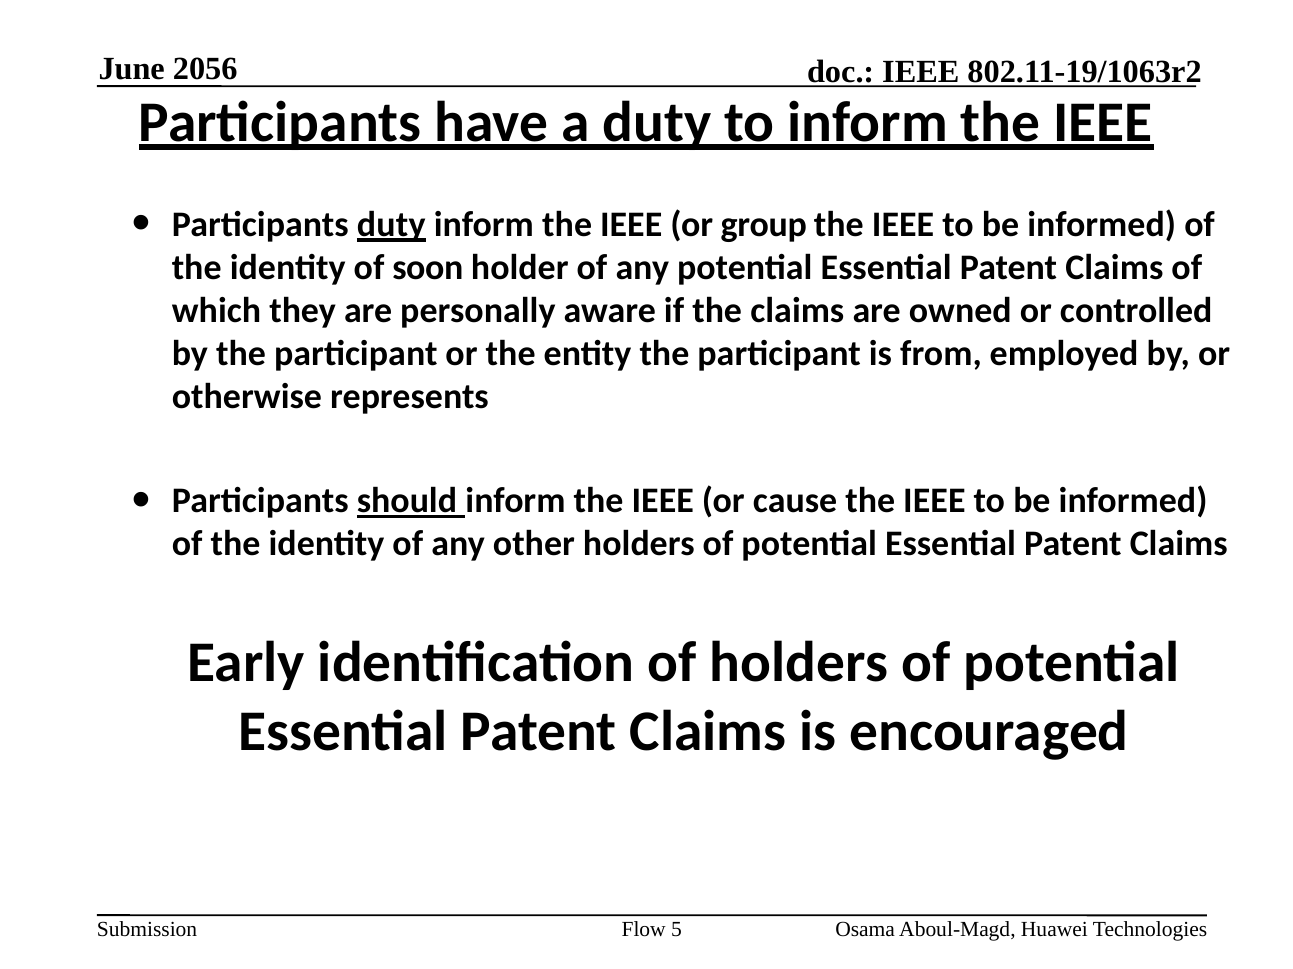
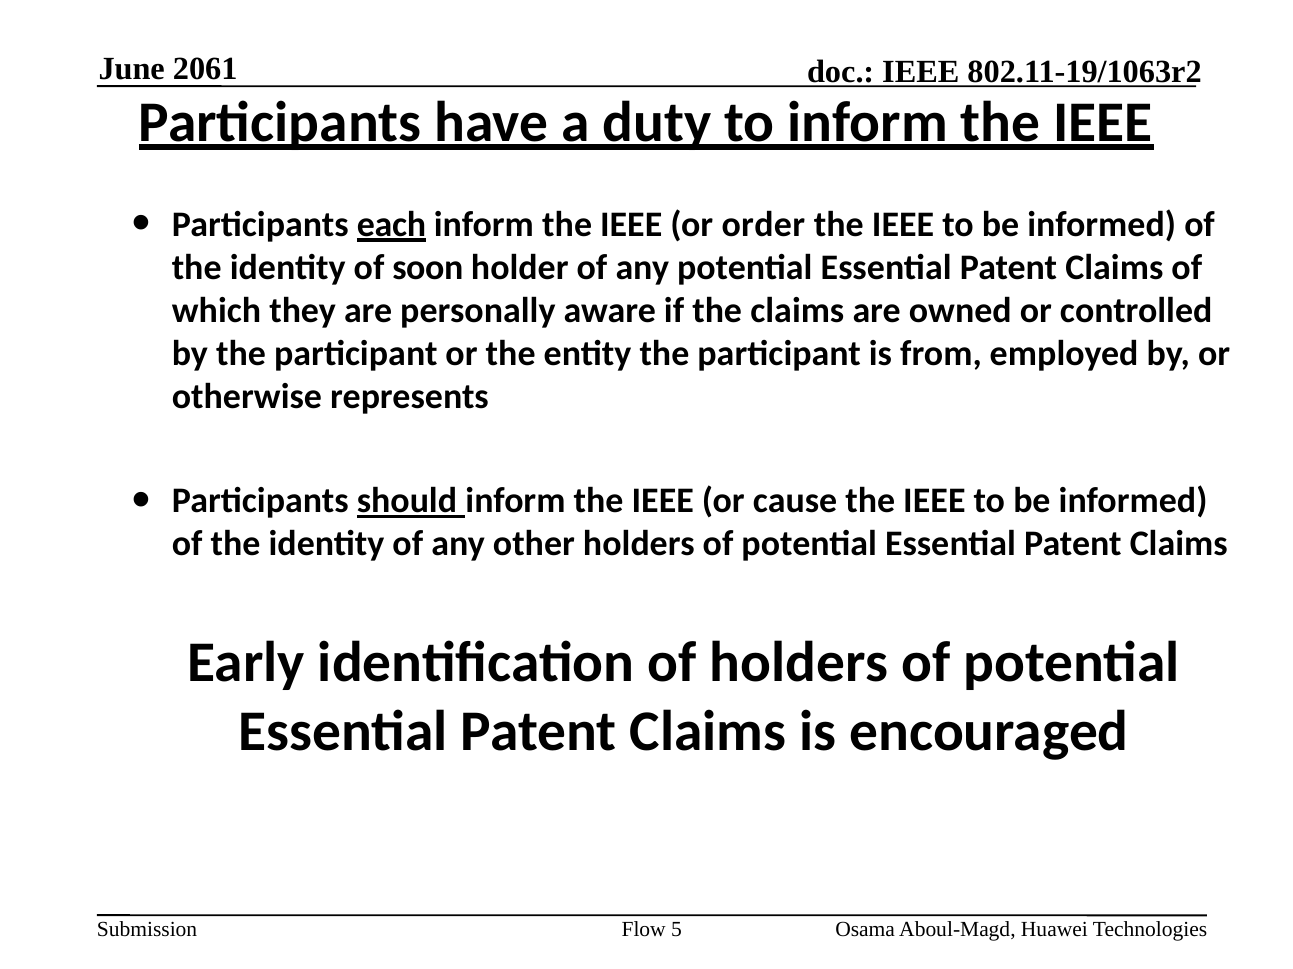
2056: 2056 -> 2061 (205, 69)
Participants duty: duty -> each (391, 225)
group: group -> order (763, 225)
